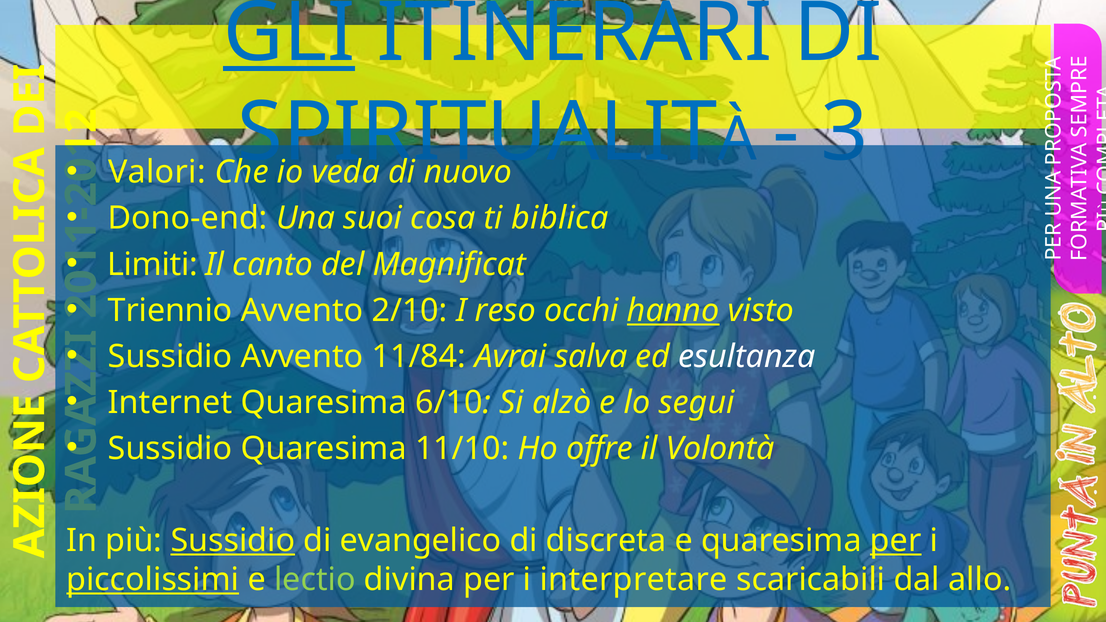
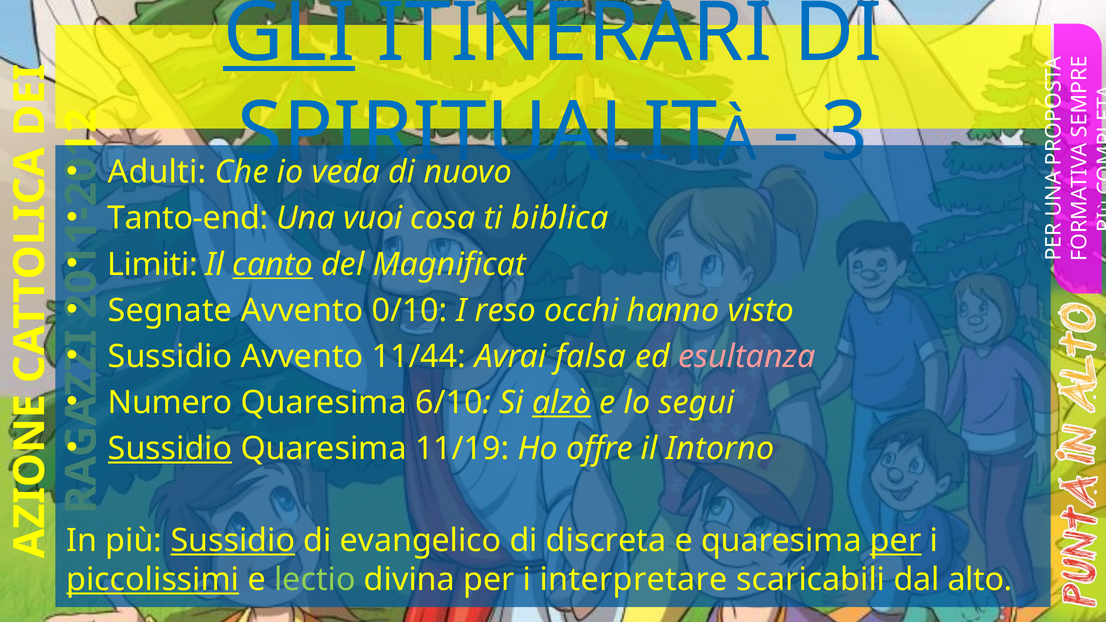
Valori: Valori -> Adulti (157, 172)
Dono-end: Dono-end -> Tanto-end (188, 218)
suoi: suoi -> vuoi (373, 218)
canto underline: none -> present (273, 264)
Triennio: Triennio -> Segnate (170, 311)
2/10: 2/10 -> 0/10 (410, 311)
hanno underline: present -> none (673, 311)
11/84: 11/84 -> 11/44 (419, 357)
salva: salva -> falsa (591, 357)
esultanza colour: white -> pink (747, 357)
Internet: Internet -> Numero (170, 403)
alzò underline: none -> present (562, 403)
Sussidio underline: none -> present (170, 449)
11/10: 11/10 -> 11/19 (462, 449)
Volontà: Volontà -> Intorno (720, 449)
allo: allo -> alto (980, 580)
